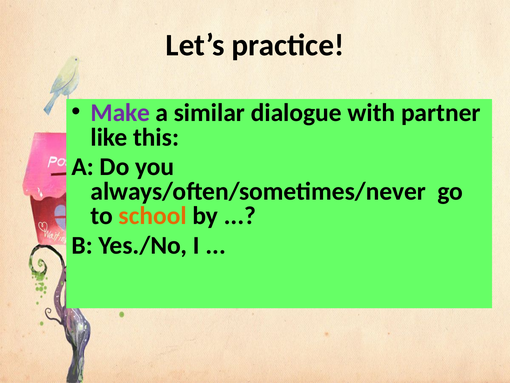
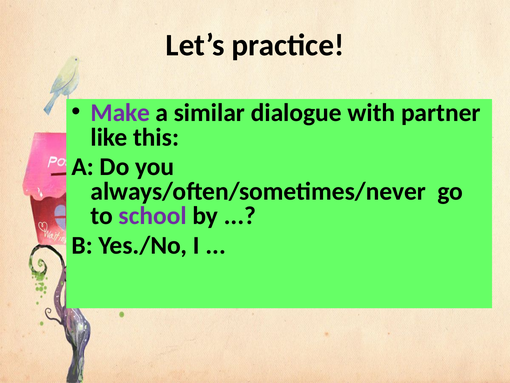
school colour: orange -> purple (153, 216)
